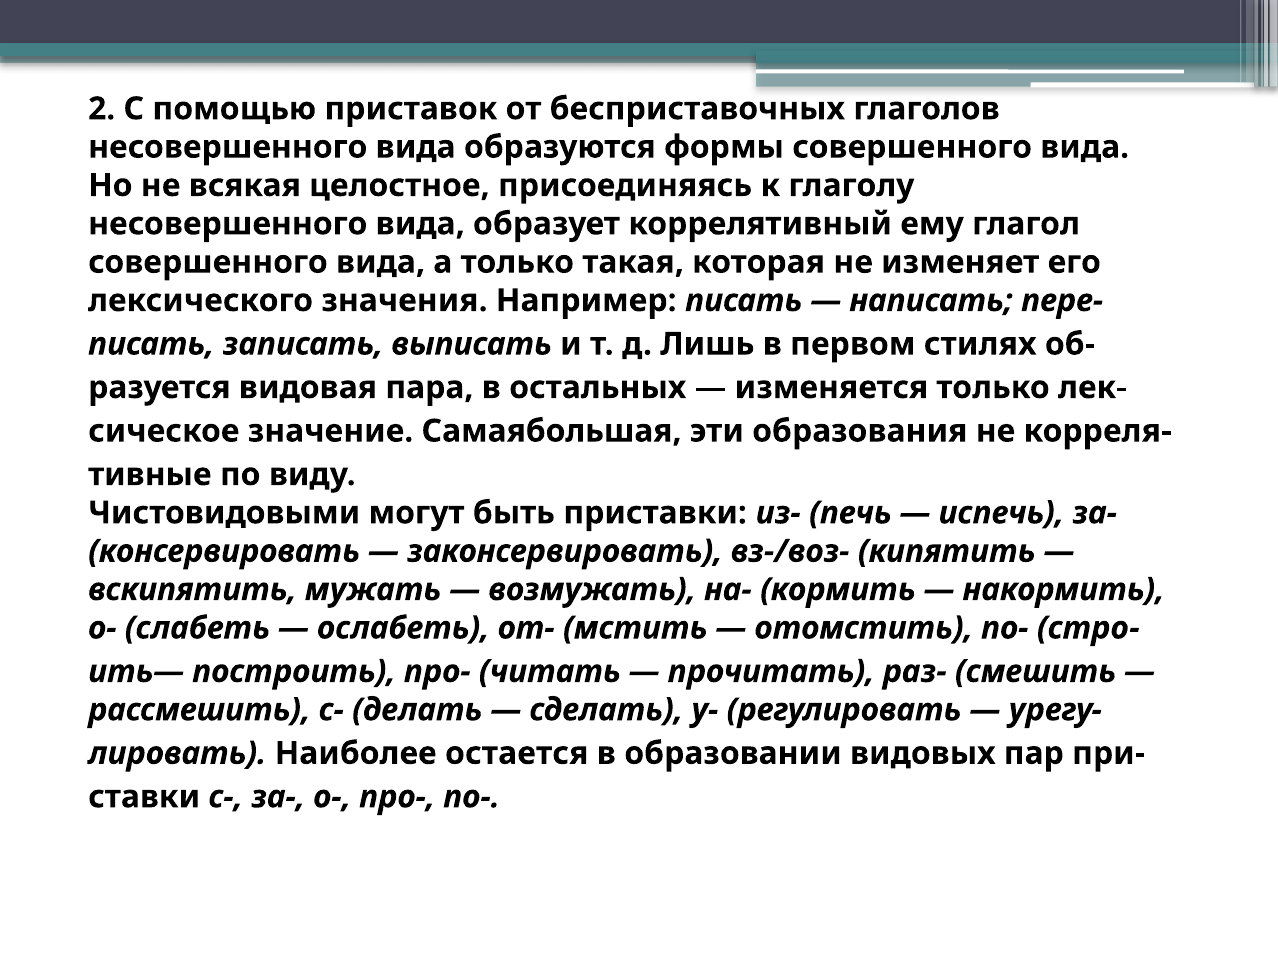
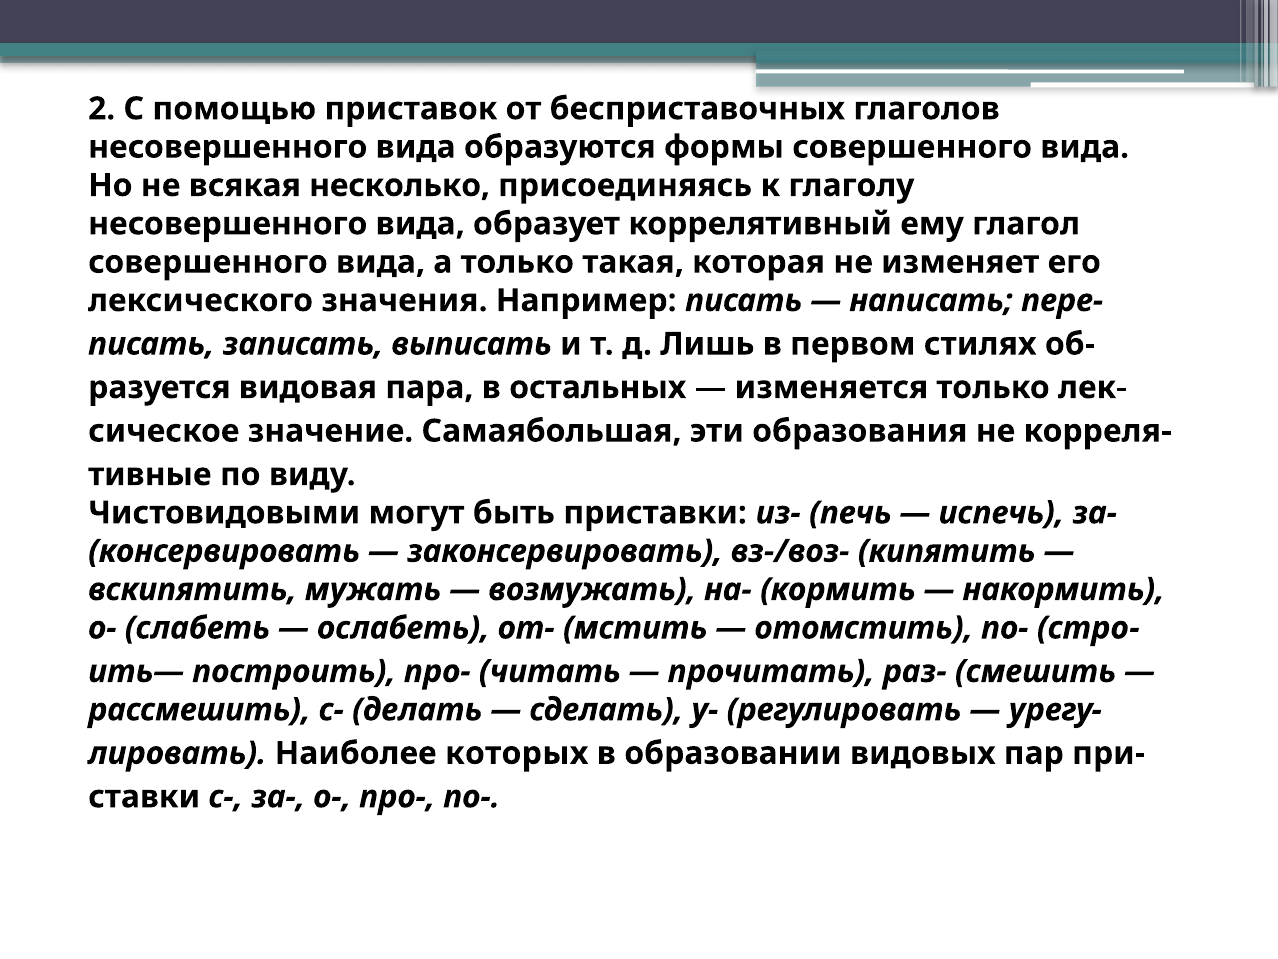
целостное: целостное -> несколько (400, 185)
остается: остается -> которых (517, 753)
